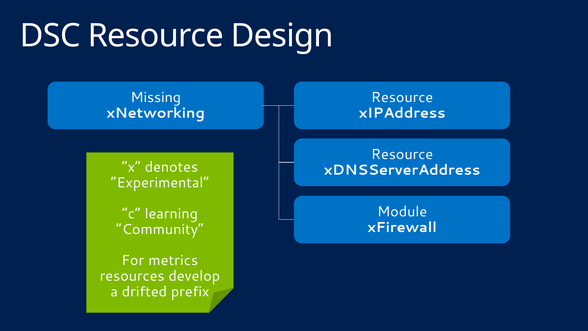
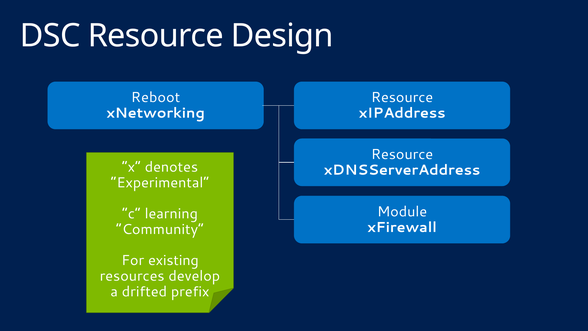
Missing: Missing -> Reboot (156, 97)
metrics: metrics -> existing (173, 260)
